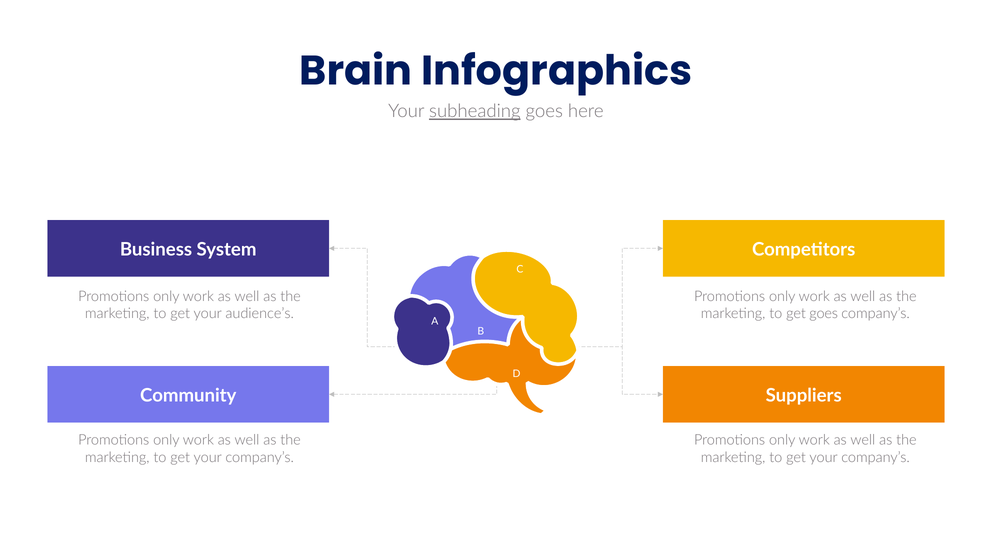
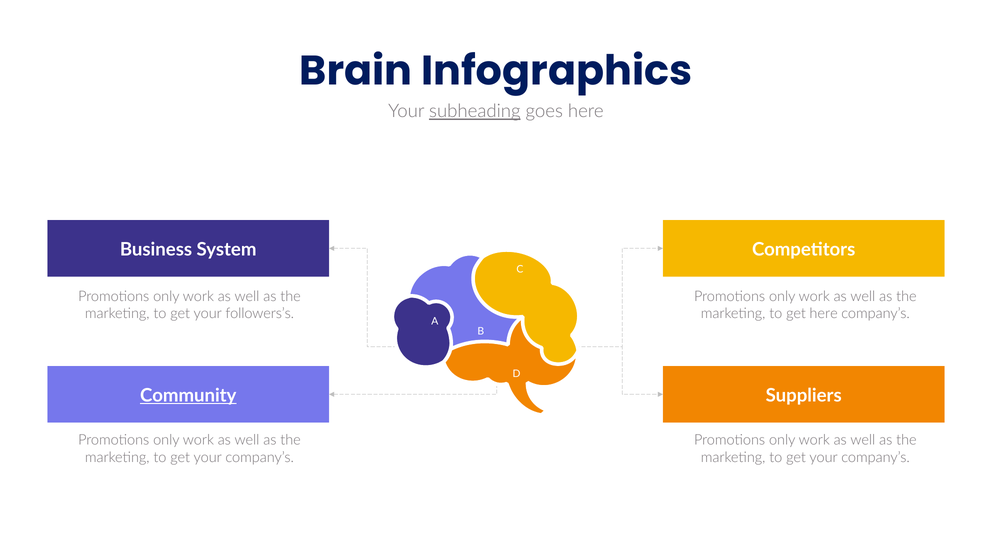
audience’s: audience’s -> followers’s (260, 314)
get goes: goes -> here (824, 314)
Community underline: none -> present (188, 396)
